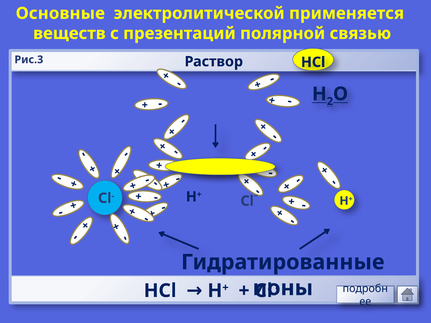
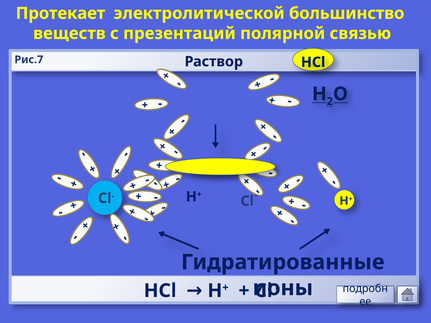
Основные: Основные -> Протекает (60, 13)
применяется: применяется -> большинство (347, 13)
Рис.3: Рис.3 -> Рис.7 (29, 60)
